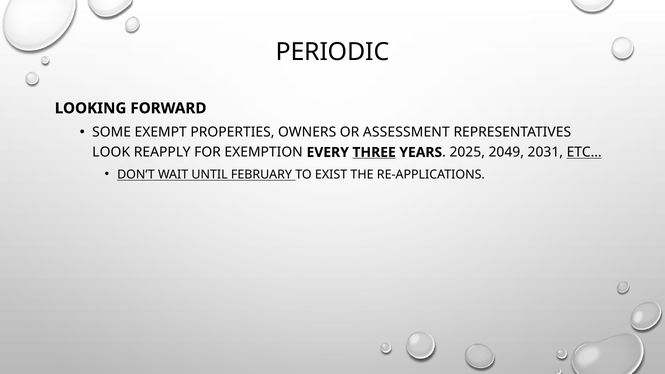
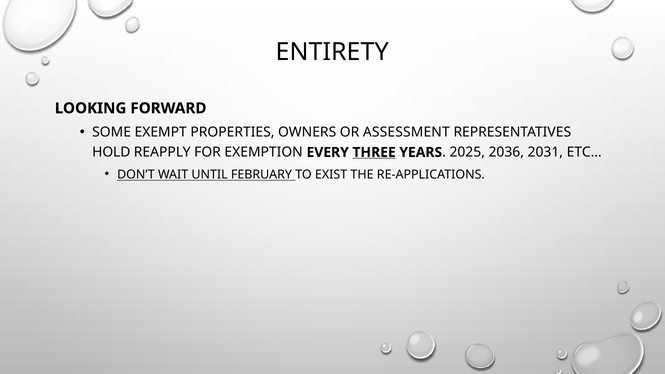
PERIODIC: PERIODIC -> ENTIRETY (332, 52)
LOOK: LOOK -> HOLD (111, 152)
2049: 2049 -> 2036 (506, 152)
ETC… underline: present -> none (584, 152)
